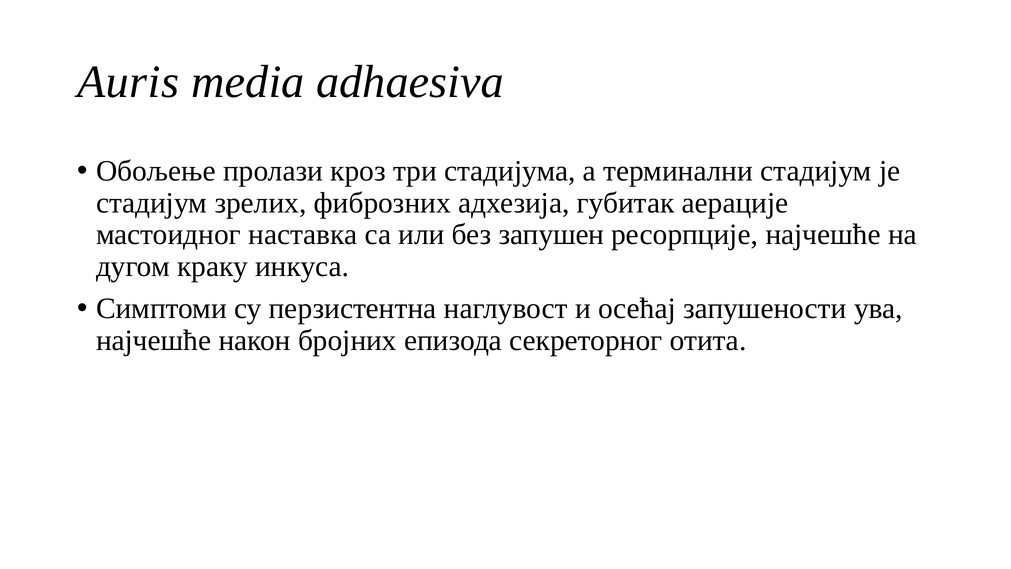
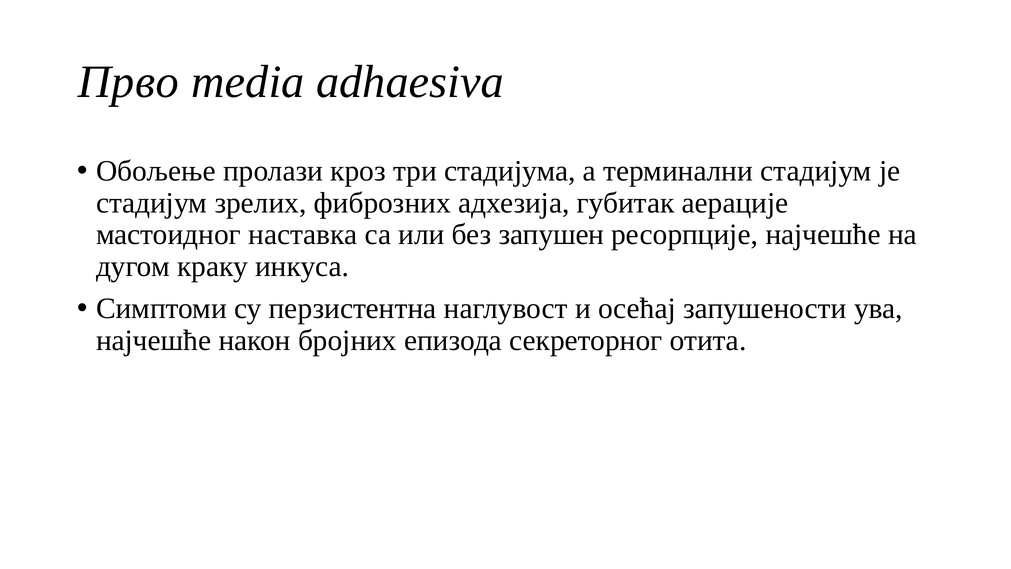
Auris: Auris -> Прво (128, 82)
